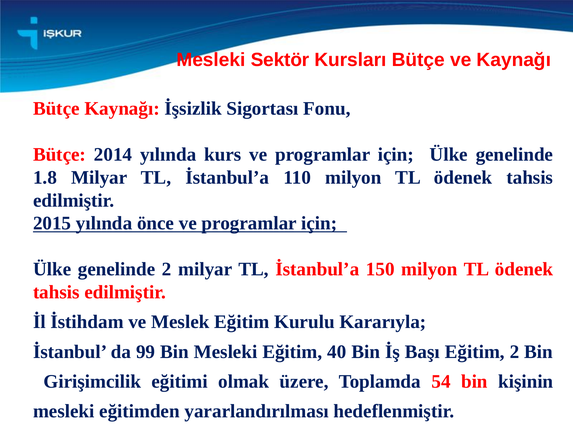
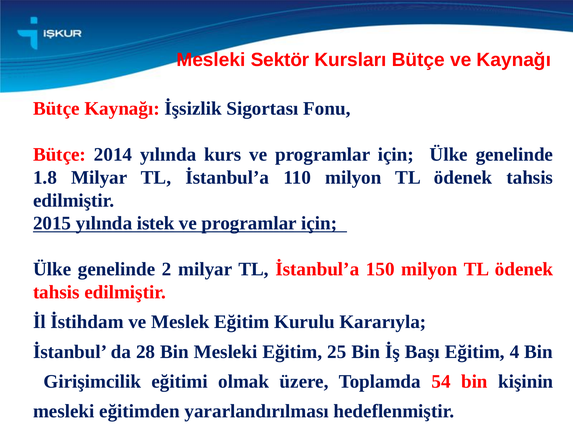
önce: önce -> istek (156, 223)
99: 99 -> 28 (146, 352)
40: 40 -> 25 (337, 352)
Eğitim 2: 2 -> 4 (515, 352)
